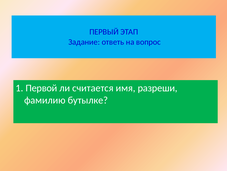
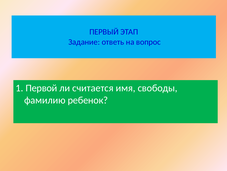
разреши: разреши -> свободы (158, 88)
бутылке: бутылке -> ребенок (88, 100)
